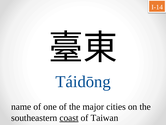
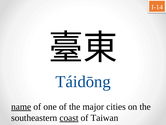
name underline: none -> present (21, 106)
